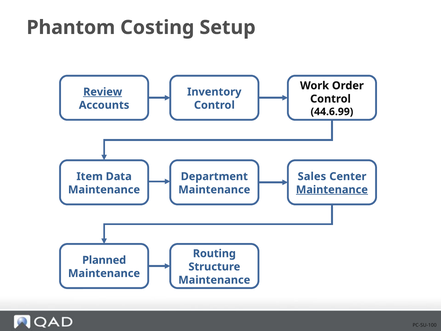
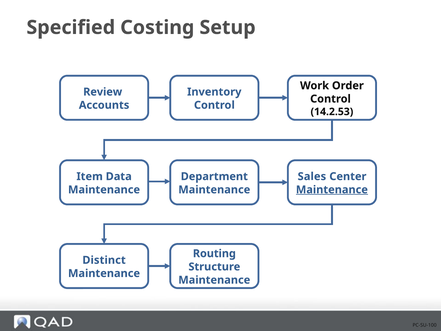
Phantom: Phantom -> Specified (71, 27)
Review underline: present -> none (103, 92)
44.6.99: 44.6.99 -> 14.2.53 (332, 112)
Planned: Planned -> Distinct (104, 260)
